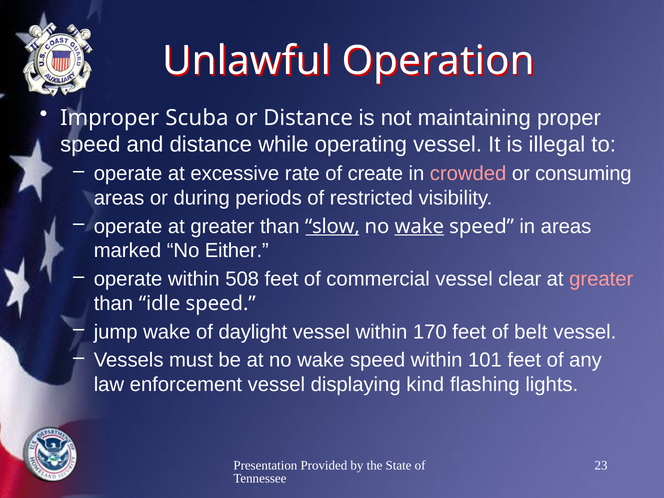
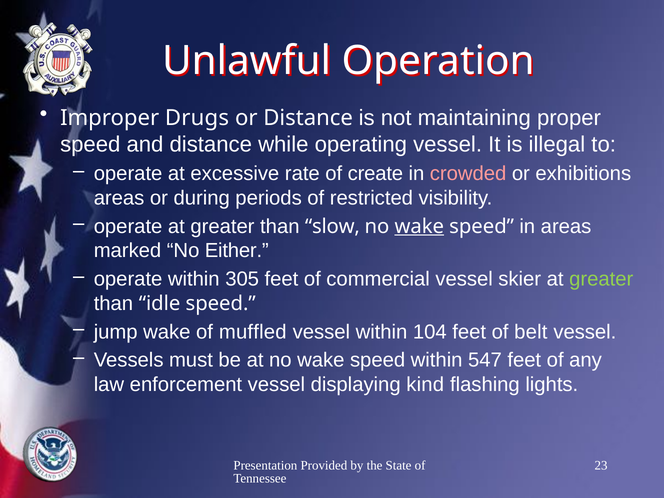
Scuba: Scuba -> Drugs (197, 118)
consuming: consuming -> exhibitions (583, 174)
slow underline: present -> none (332, 226)
508: 508 -> 305 (242, 279)
clear: clear -> skier (520, 279)
greater colour: pink -> light green (601, 279)
daylight: daylight -> muffled (253, 332)
170: 170 -> 104 (430, 332)
101: 101 -> 547 (485, 360)
